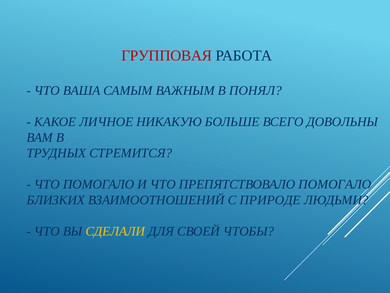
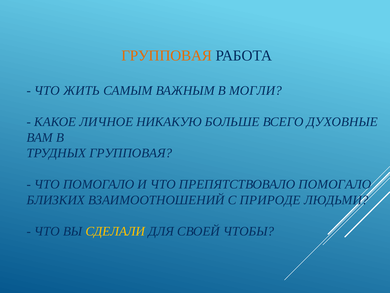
ГРУППОВАЯ colour: red -> orange (167, 56)
ВАША: ВАША -> ЖИТЬ (82, 91)
ПОНЯЛ: ПОНЯЛ -> МОГЛИ (255, 91)
ДОВОЛЬНЫ: ДОВОЛЬНЫ -> ДУХОВНЫЕ (342, 122)
ТРУДНЫХ СТРЕМИТСЯ: СТРЕМИТСЯ -> ГРУППОВАЯ (131, 153)
